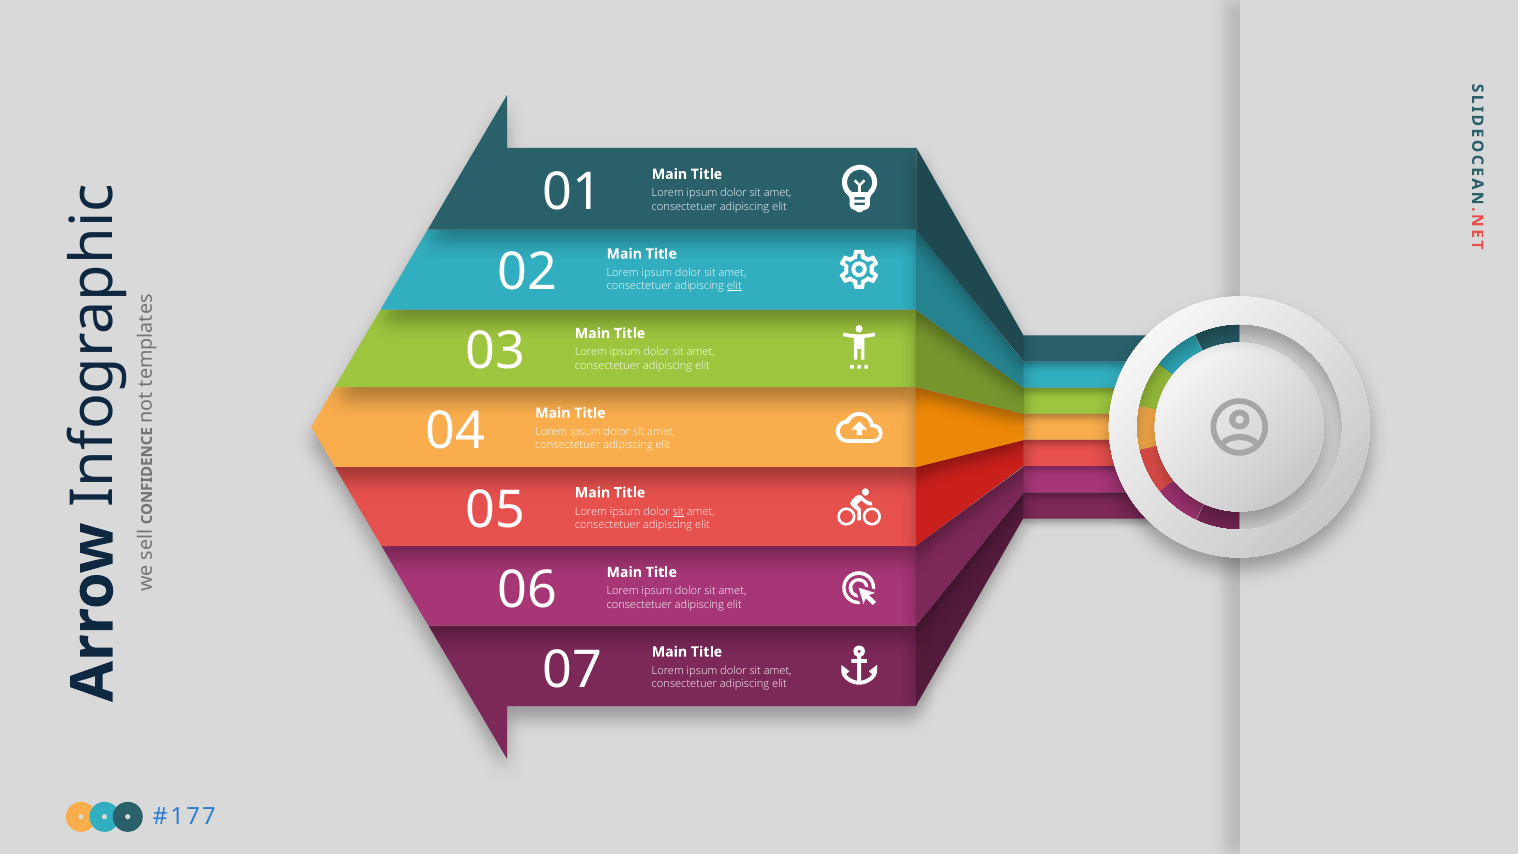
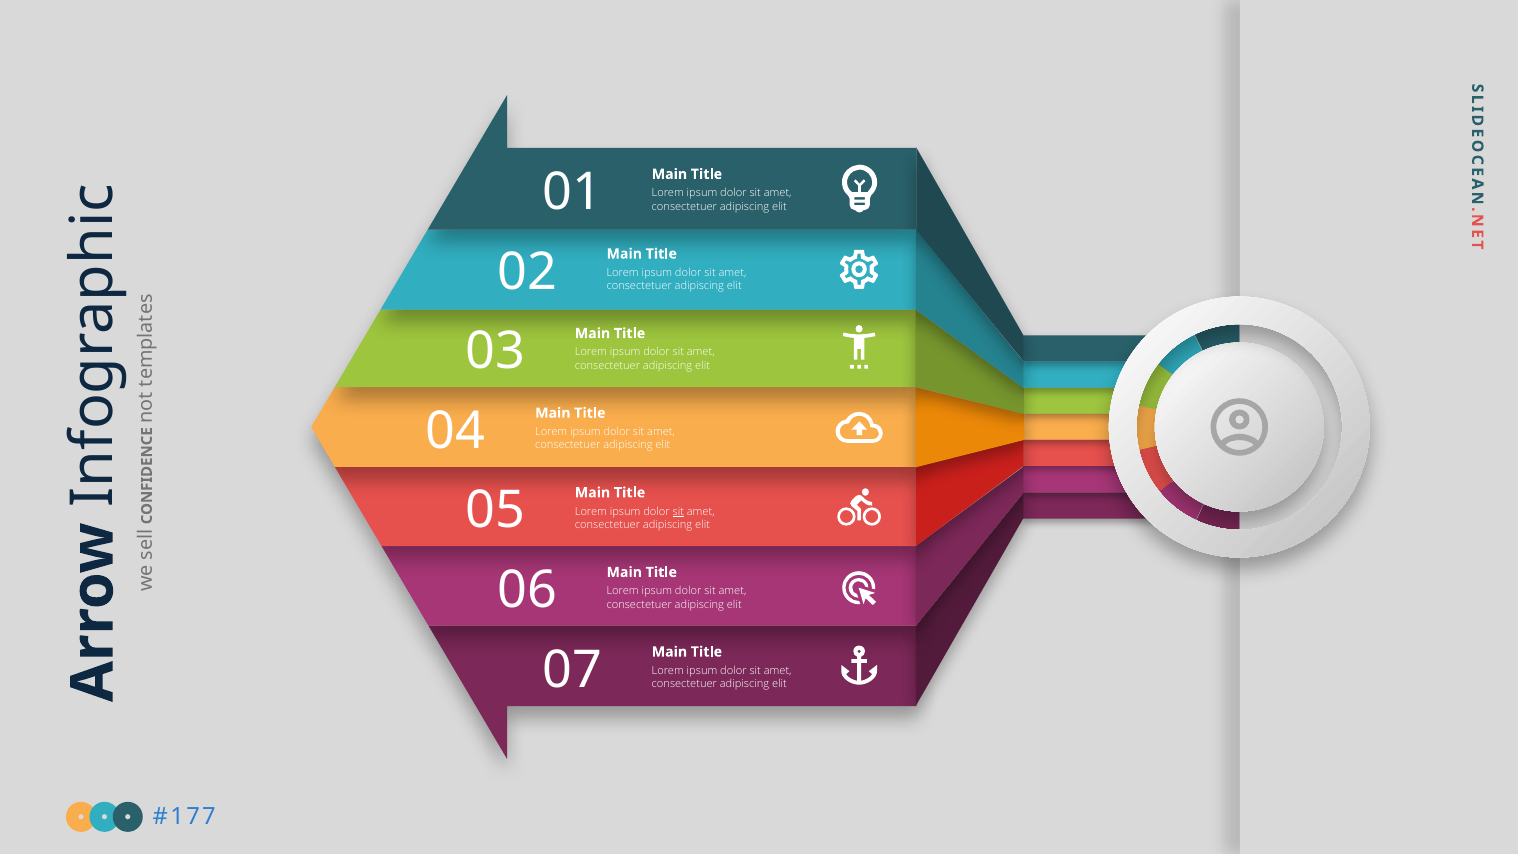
elit underline: present -> none (734, 286)
